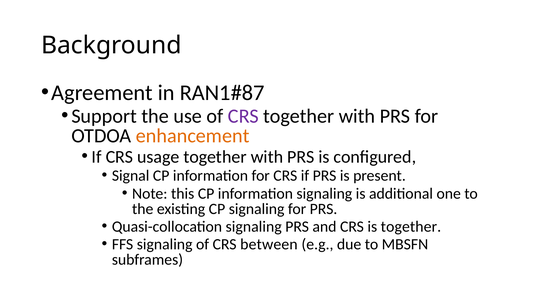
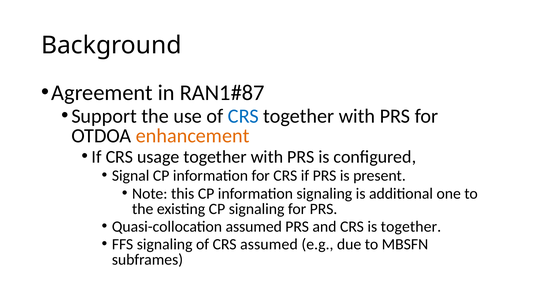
CRS colour: purple -> blue (243, 116)
Quasi-collocation signaling: signaling -> assumed (254, 227)
CRS between: between -> assumed (269, 245)
